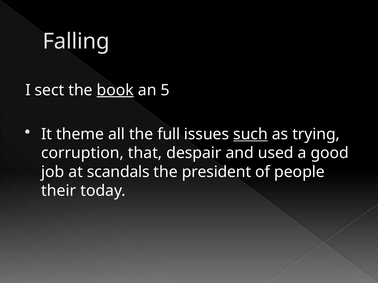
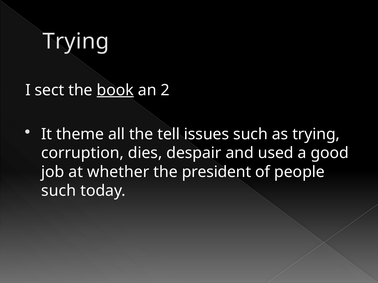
Falling: Falling -> Trying (76, 42)
5: 5 -> 2 (165, 90)
full: full -> tell (169, 134)
such underline: present -> none (251, 134)
that: that -> dies (145, 153)
scandals: scandals -> whether (118, 172)
their: their -> such (59, 191)
